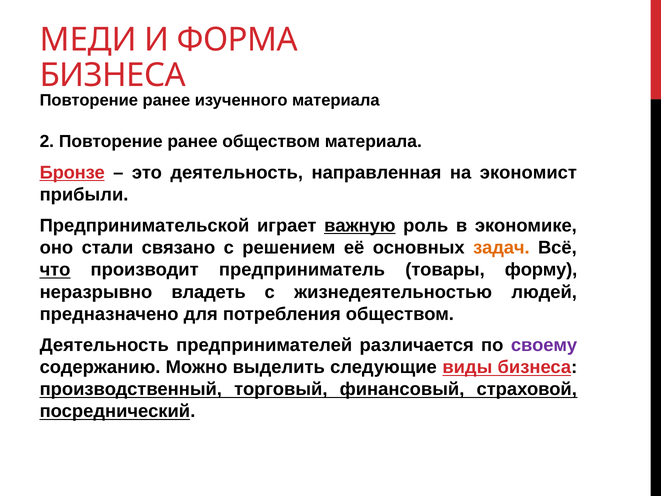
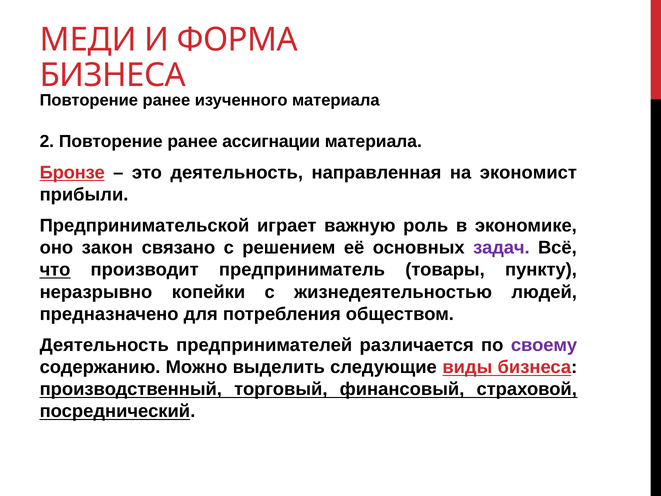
ранее обществом: обществом -> ассигнации (271, 142)
важную underline: present -> none (360, 226)
стали: стали -> закон (107, 248)
задач colour: orange -> purple (501, 248)
форму: форму -> пункту (541, 270)
владеть: владеть -> копейки (208, 292)
